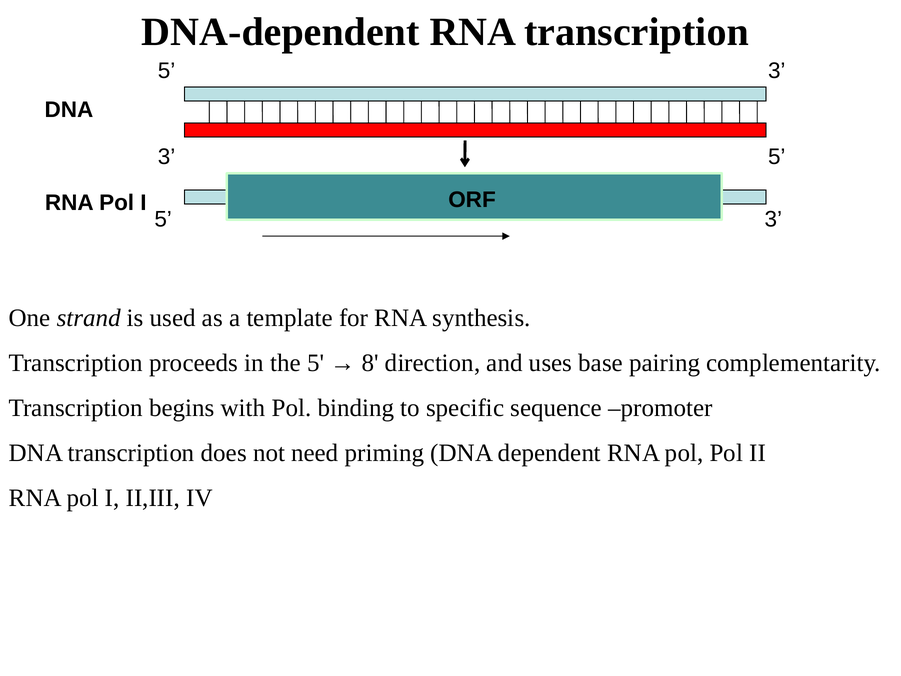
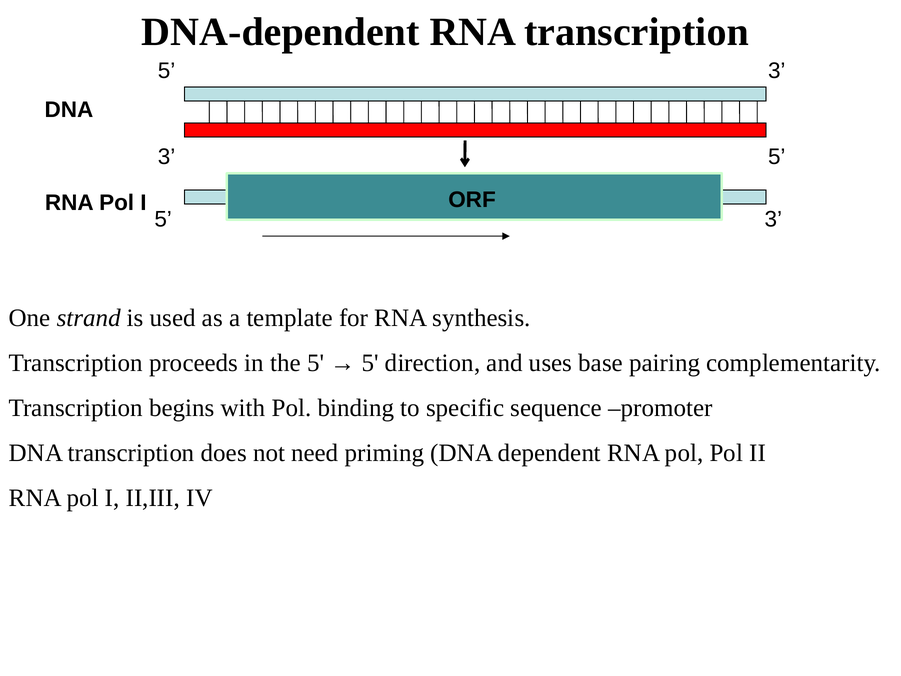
8: 8 -> 5 (370, 363)
